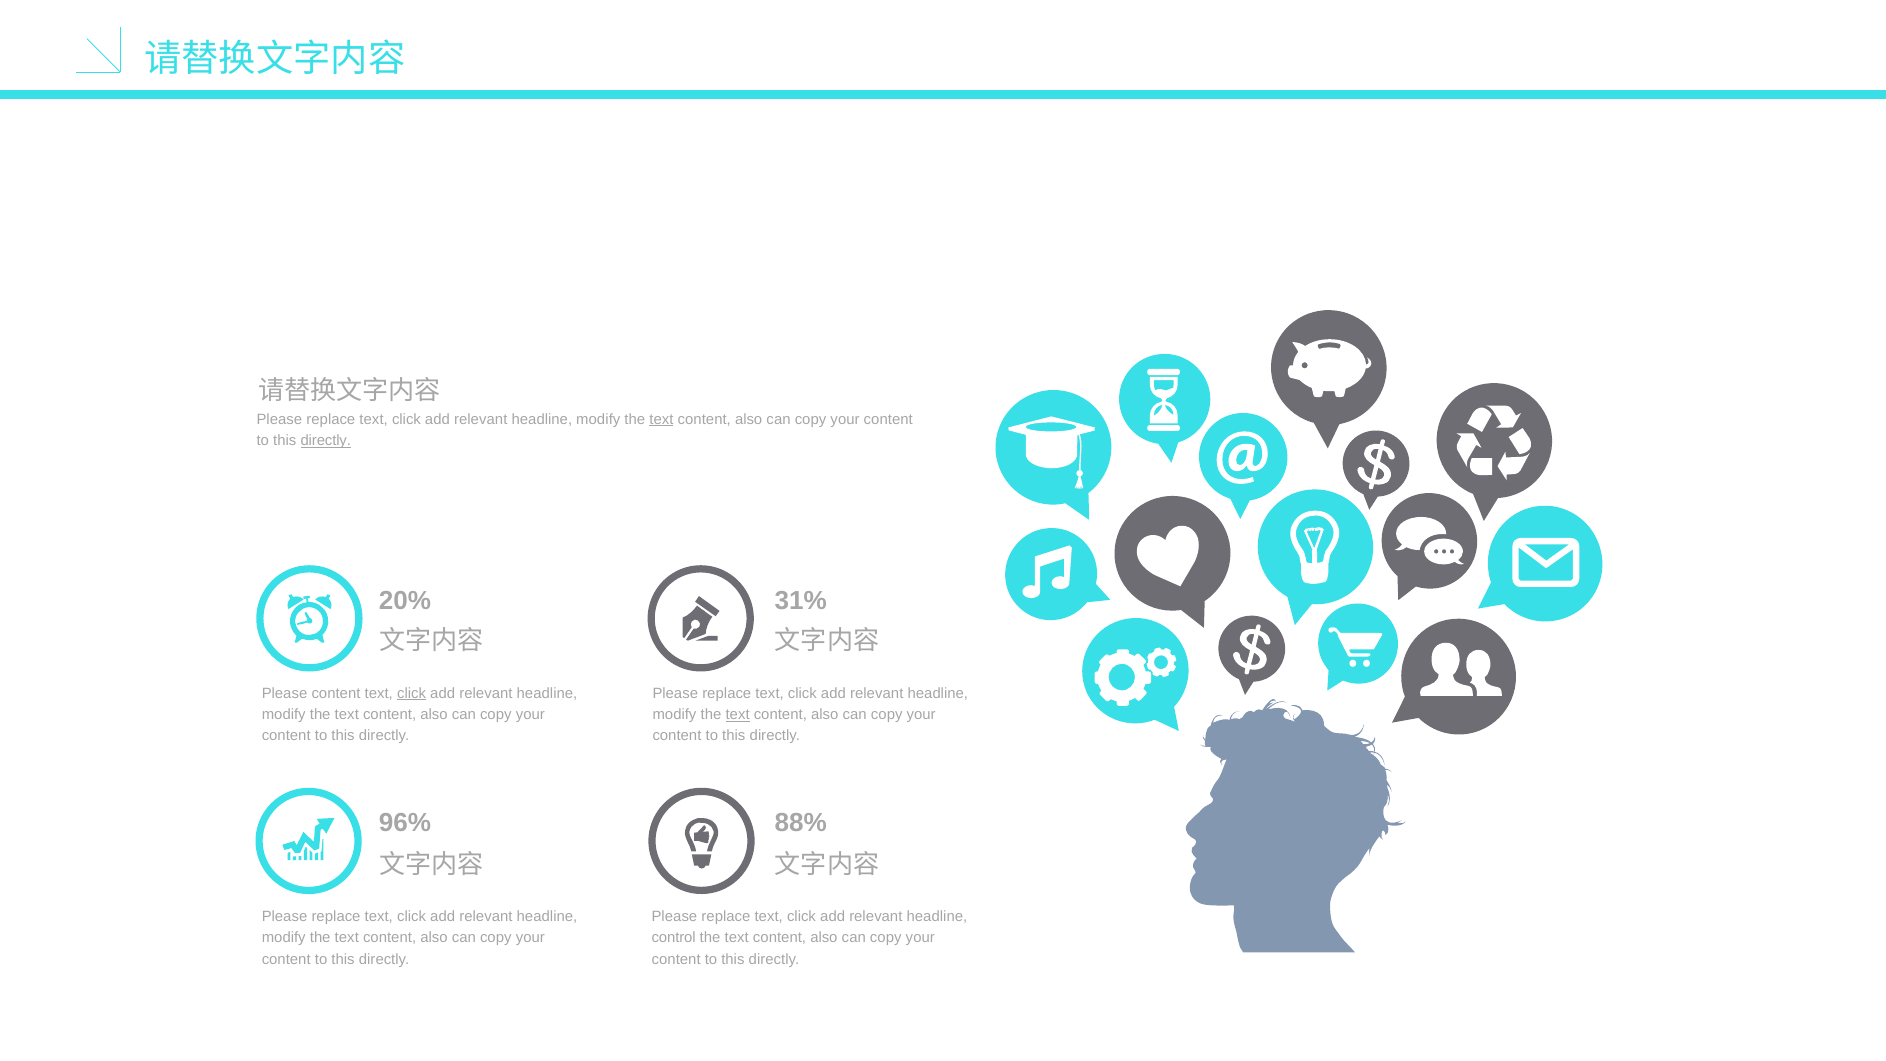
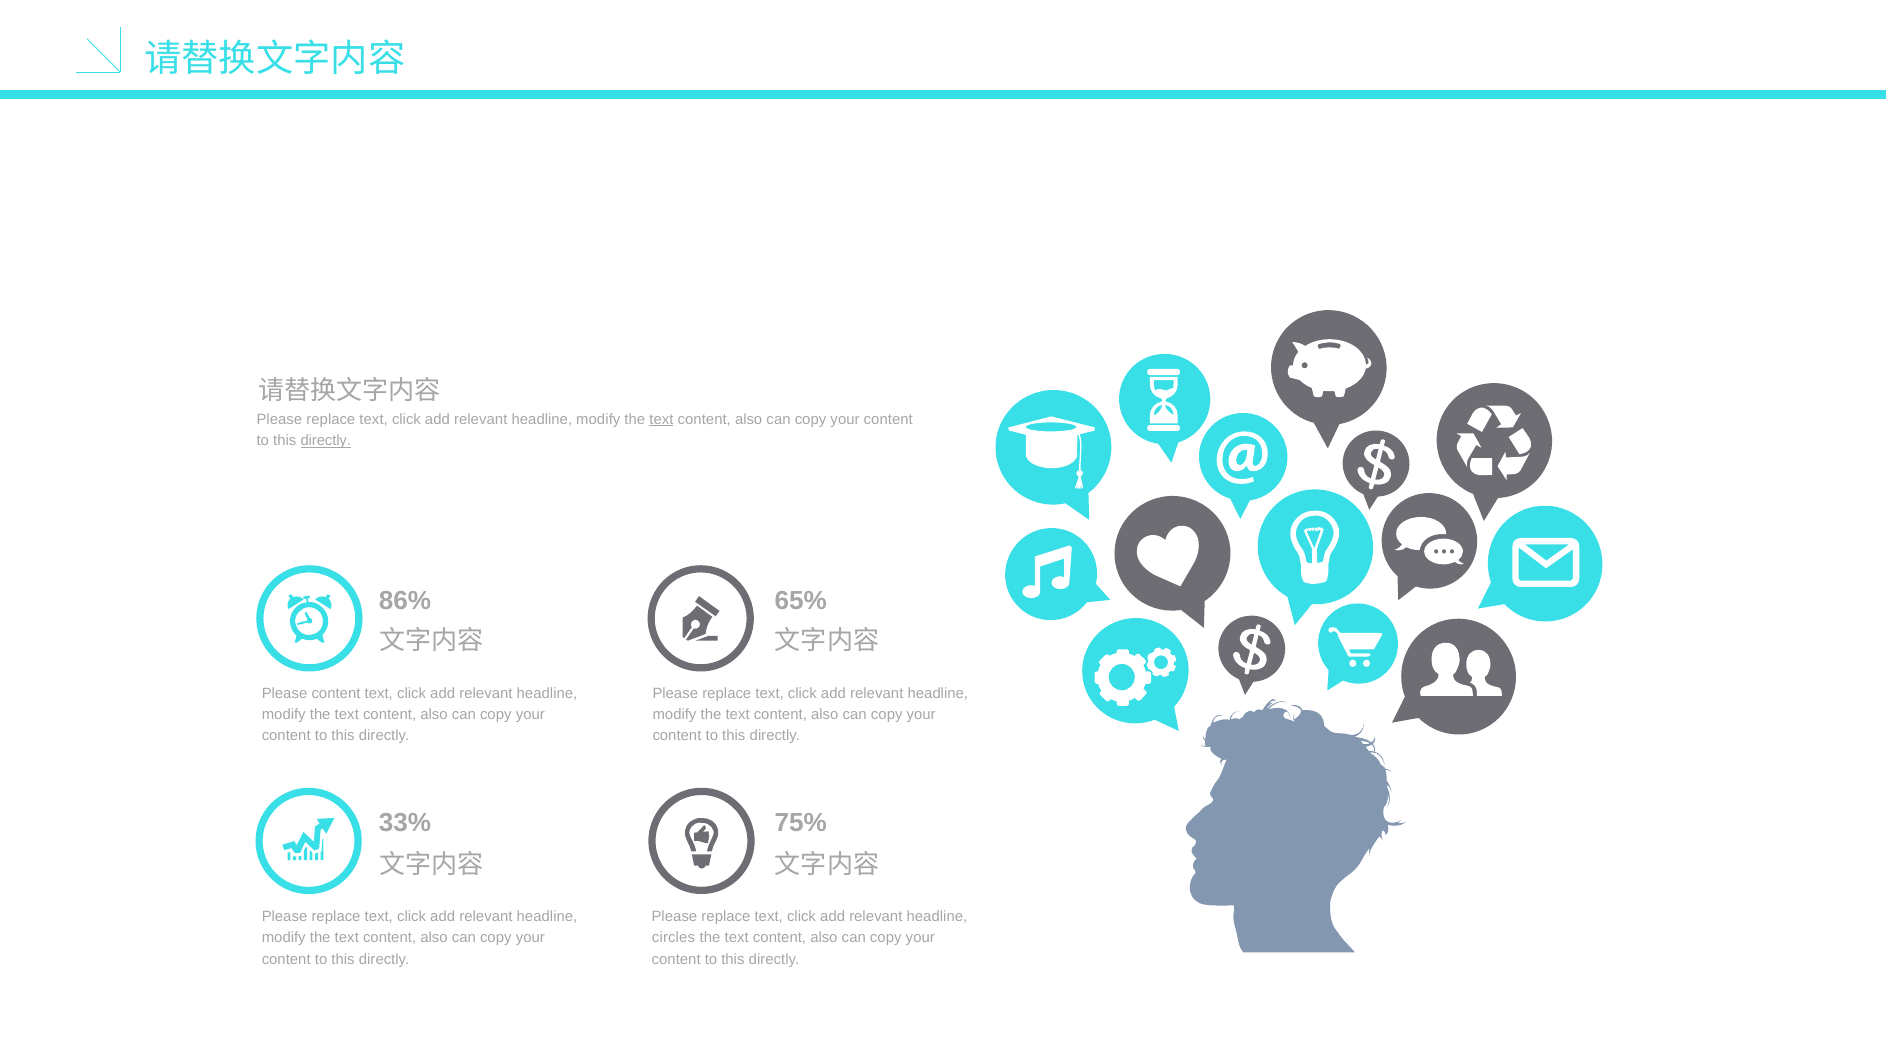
20%: 20% -> 86% (405, 601)
31%: 31% -> 65% (801, 601)
click underline: present -> none (412, 693)
text underline: present -> none (738, 714)
96%: 96% -> 33% (405, 823)
88%: 88% -> 75% (801, 823)
control: control -> circles (674, 938)
